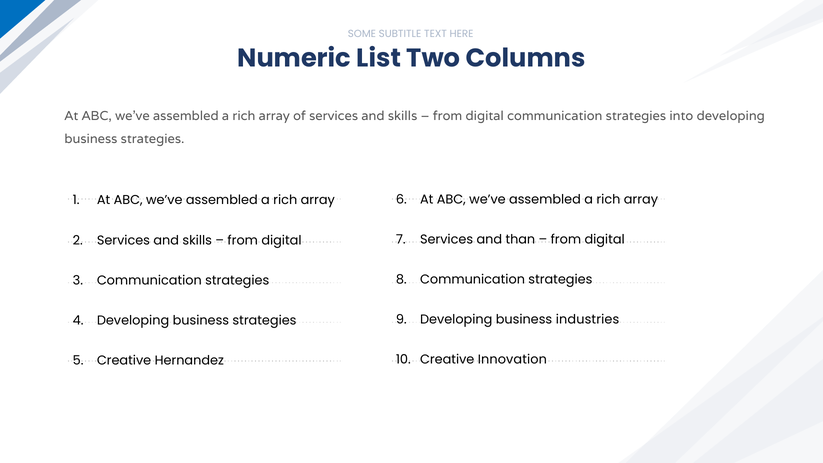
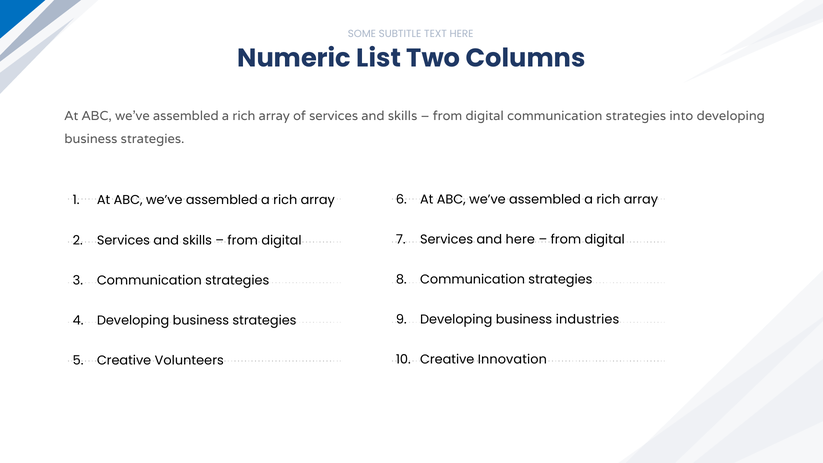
and than: than -> here (520, 239)
Hernandez: Hernandez -> Volunteers (189, 360)
